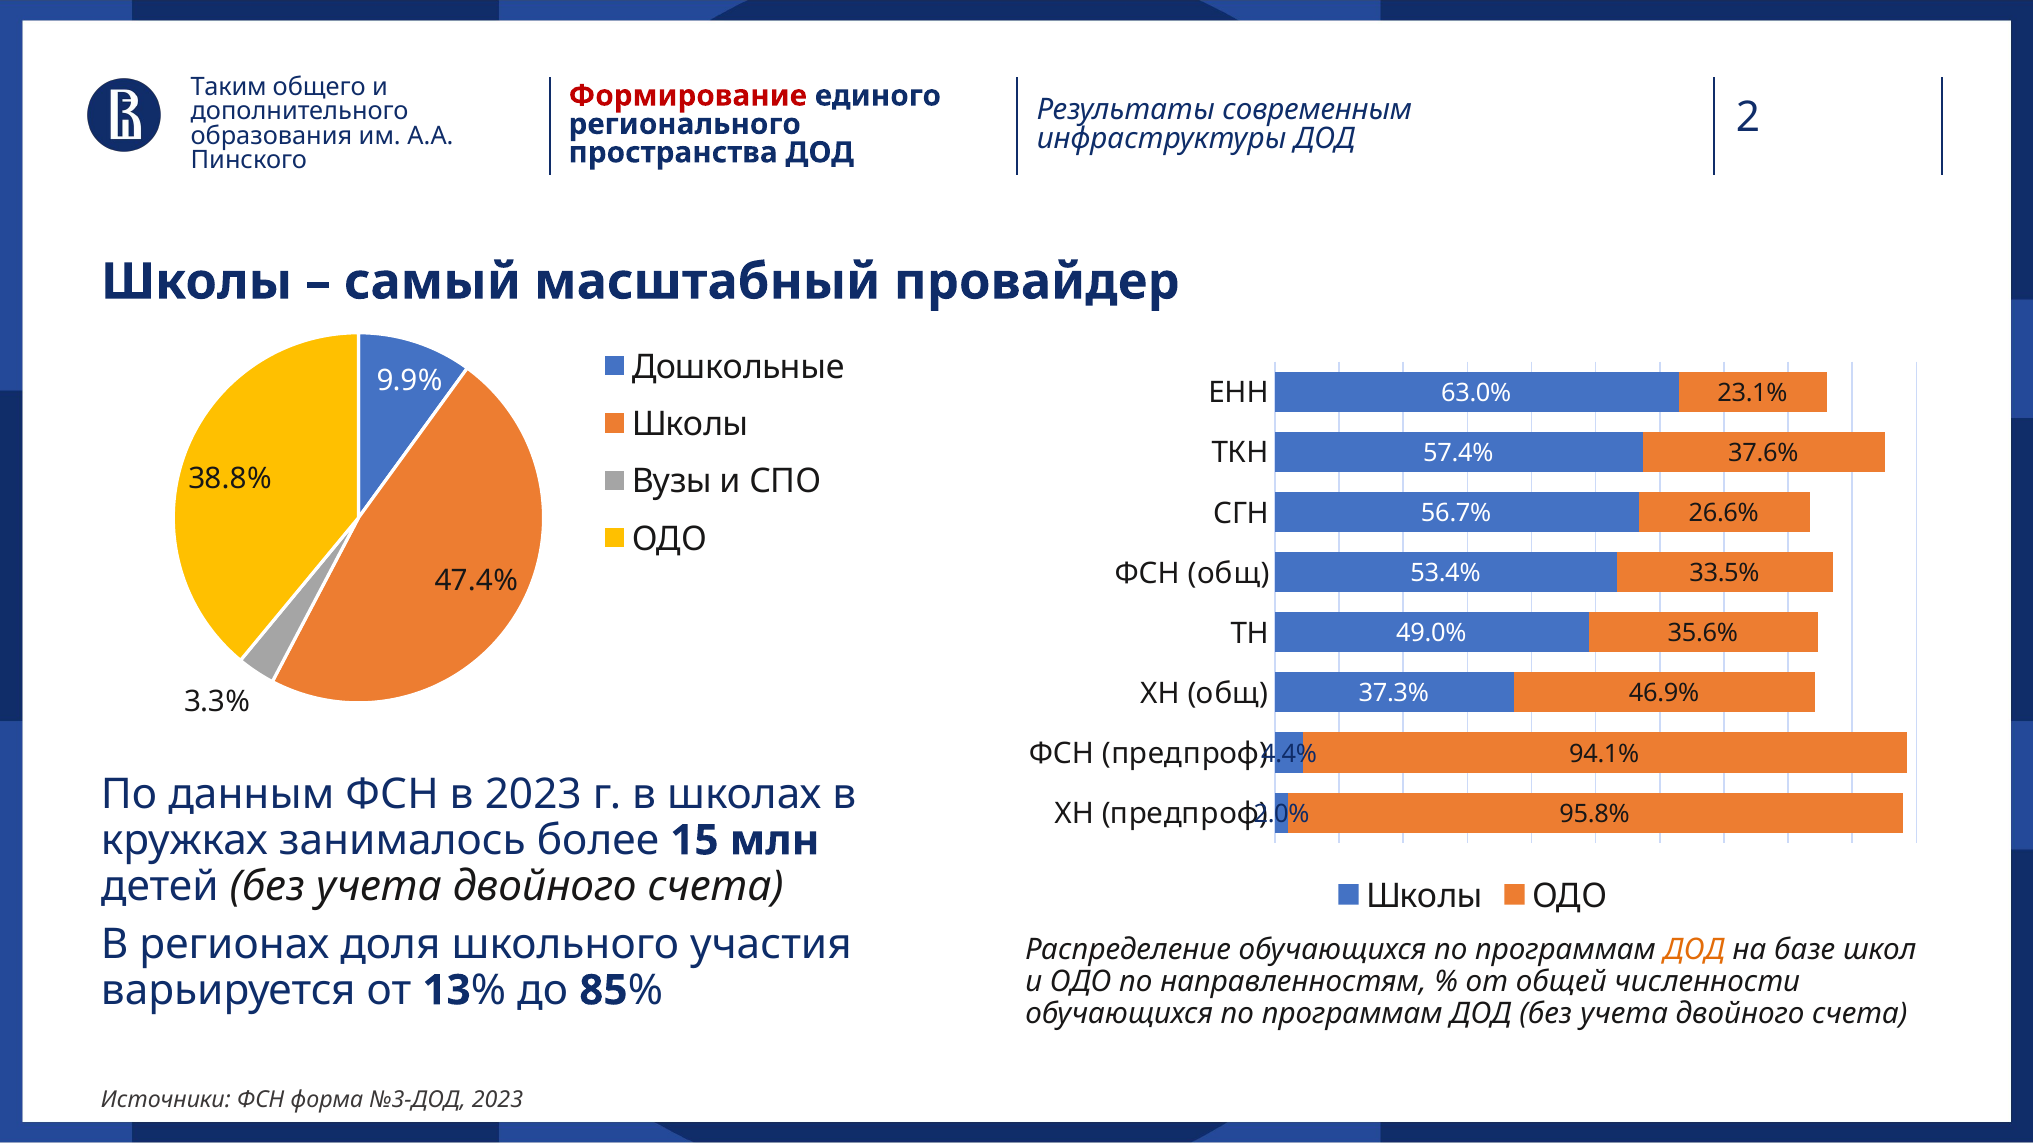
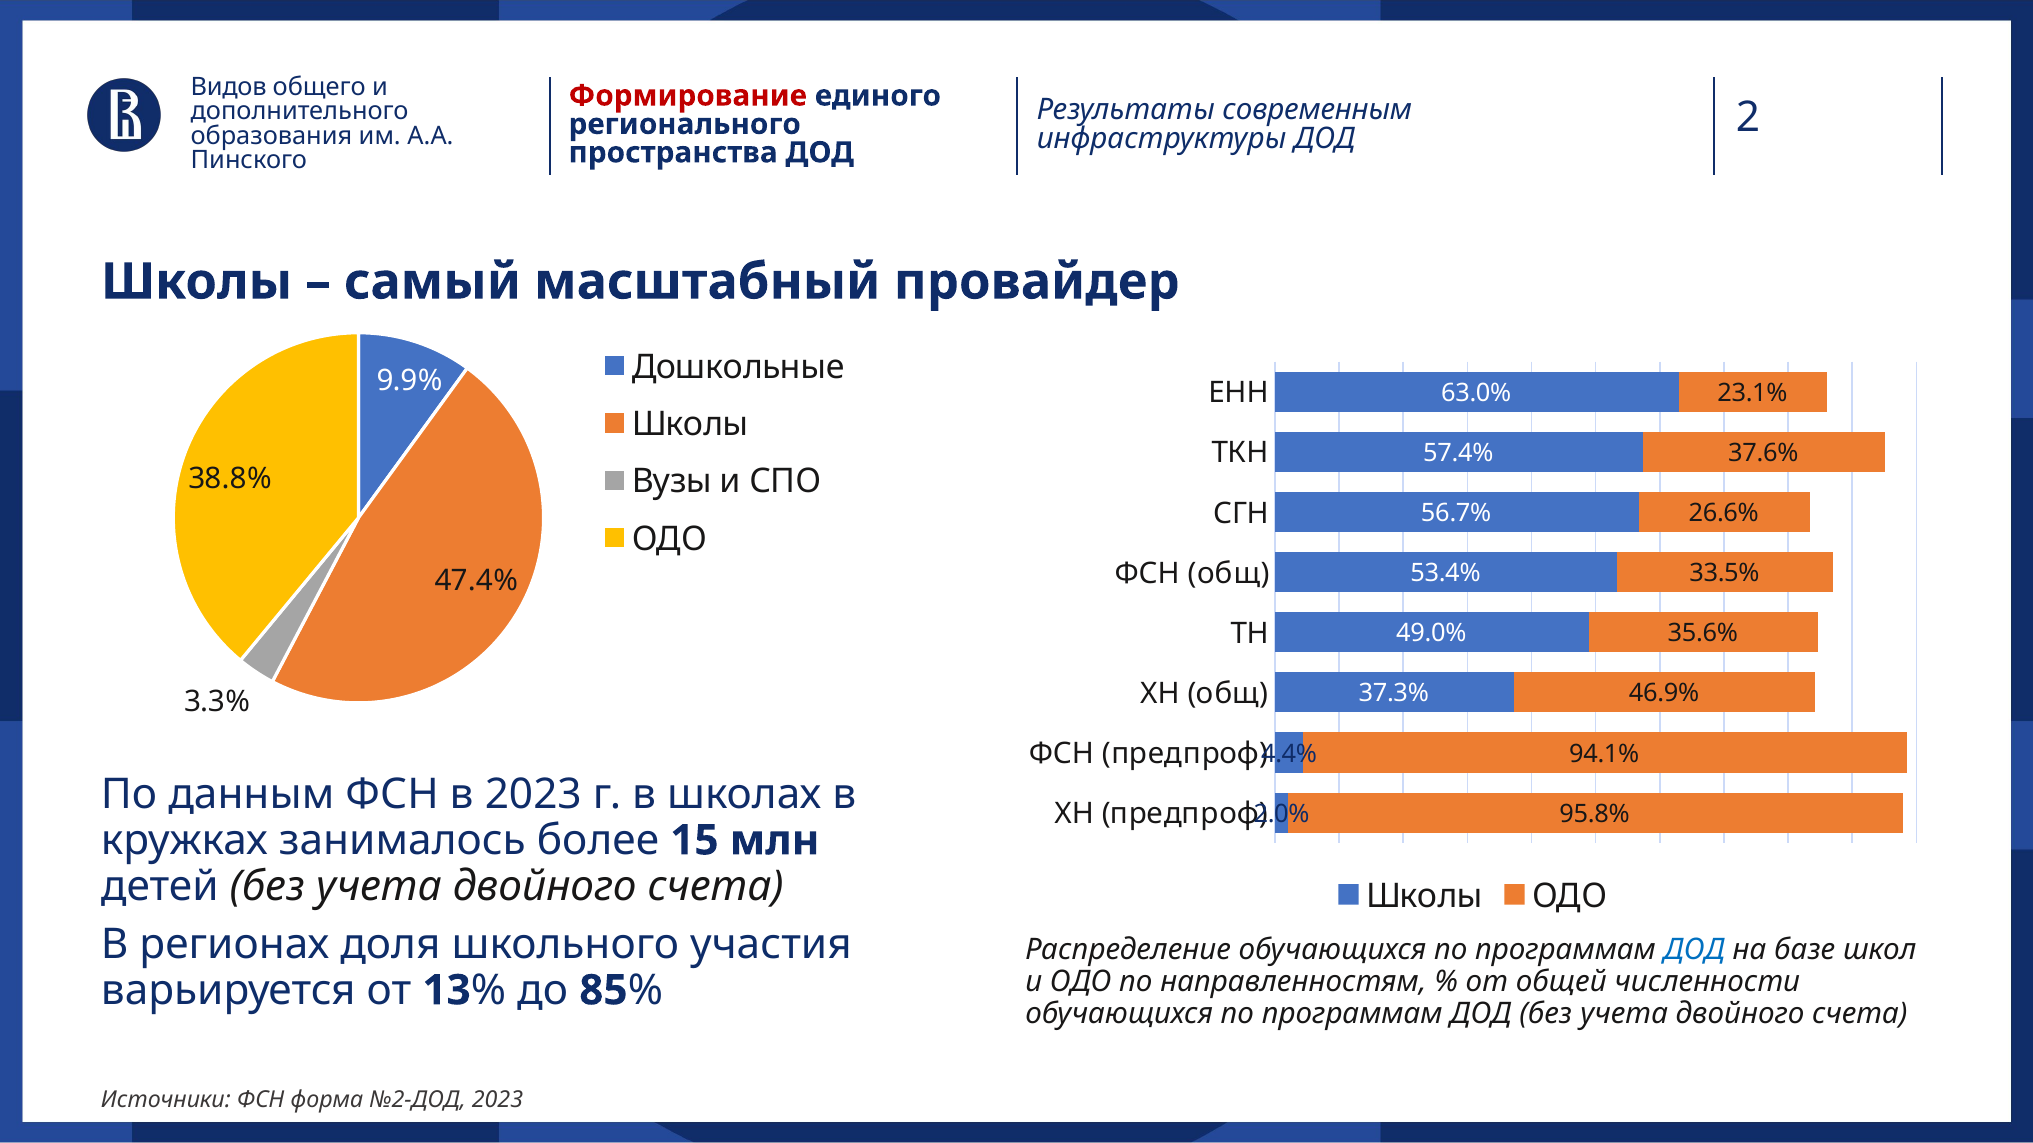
Таким: Таким -> Видов (229, 87)
ДОД colour: orange -> blue (1694, 950)
№3-ДОД: №3-ДОД -> №2-ДОД (418, 1100)
